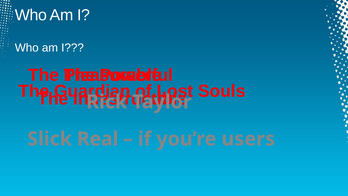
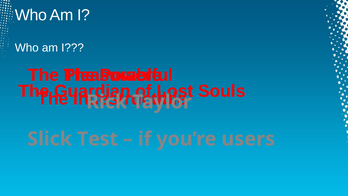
Real: Real -> Test (98, 139)
